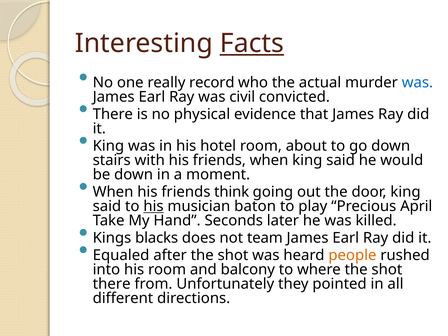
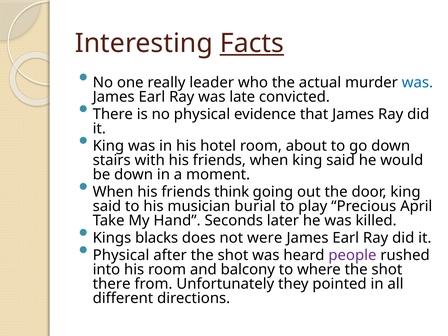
record: record -> leader (212, 83)
civil: civil -> late (242, 97)
his underline: present -> none (154, 206)
baton: baton -> burial (255, 206)
team: team -> were (265, 238)
Equaled: Equaled -> Physical (121, 255)
people colour: orange -> purple (352, 255)
